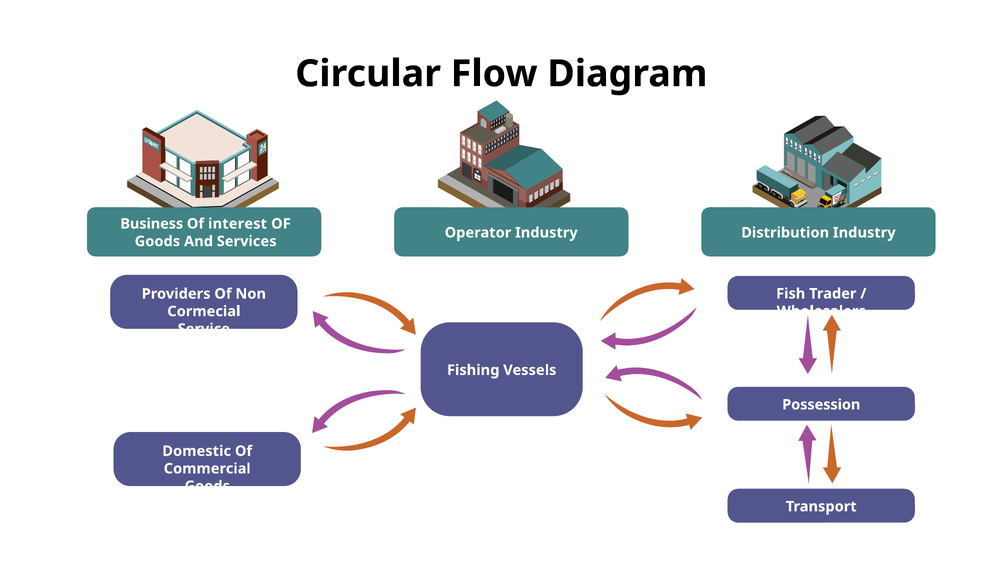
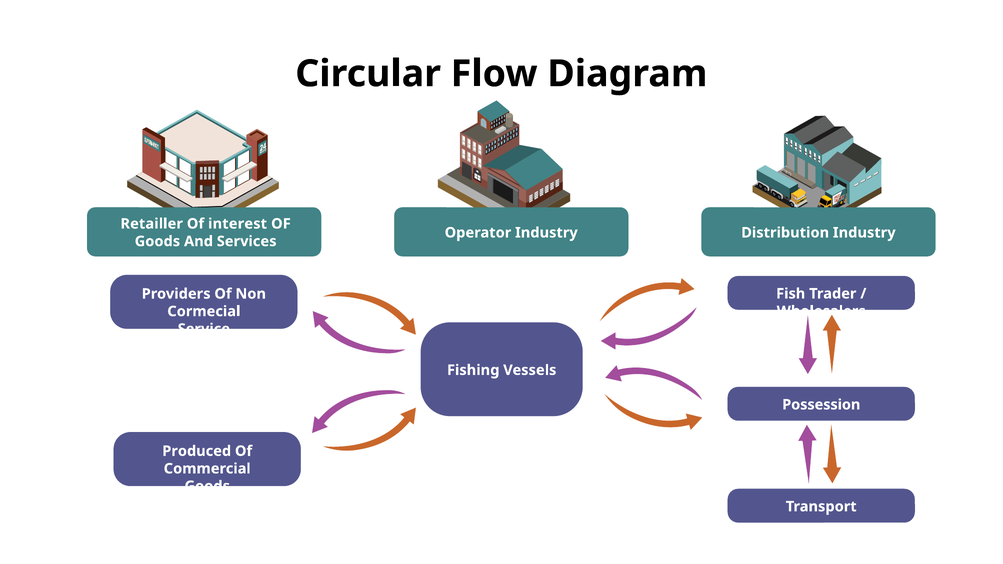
Business: Business -> Retailler (152, 224)
Domestic: Domestic -> Produced (197, 451)
